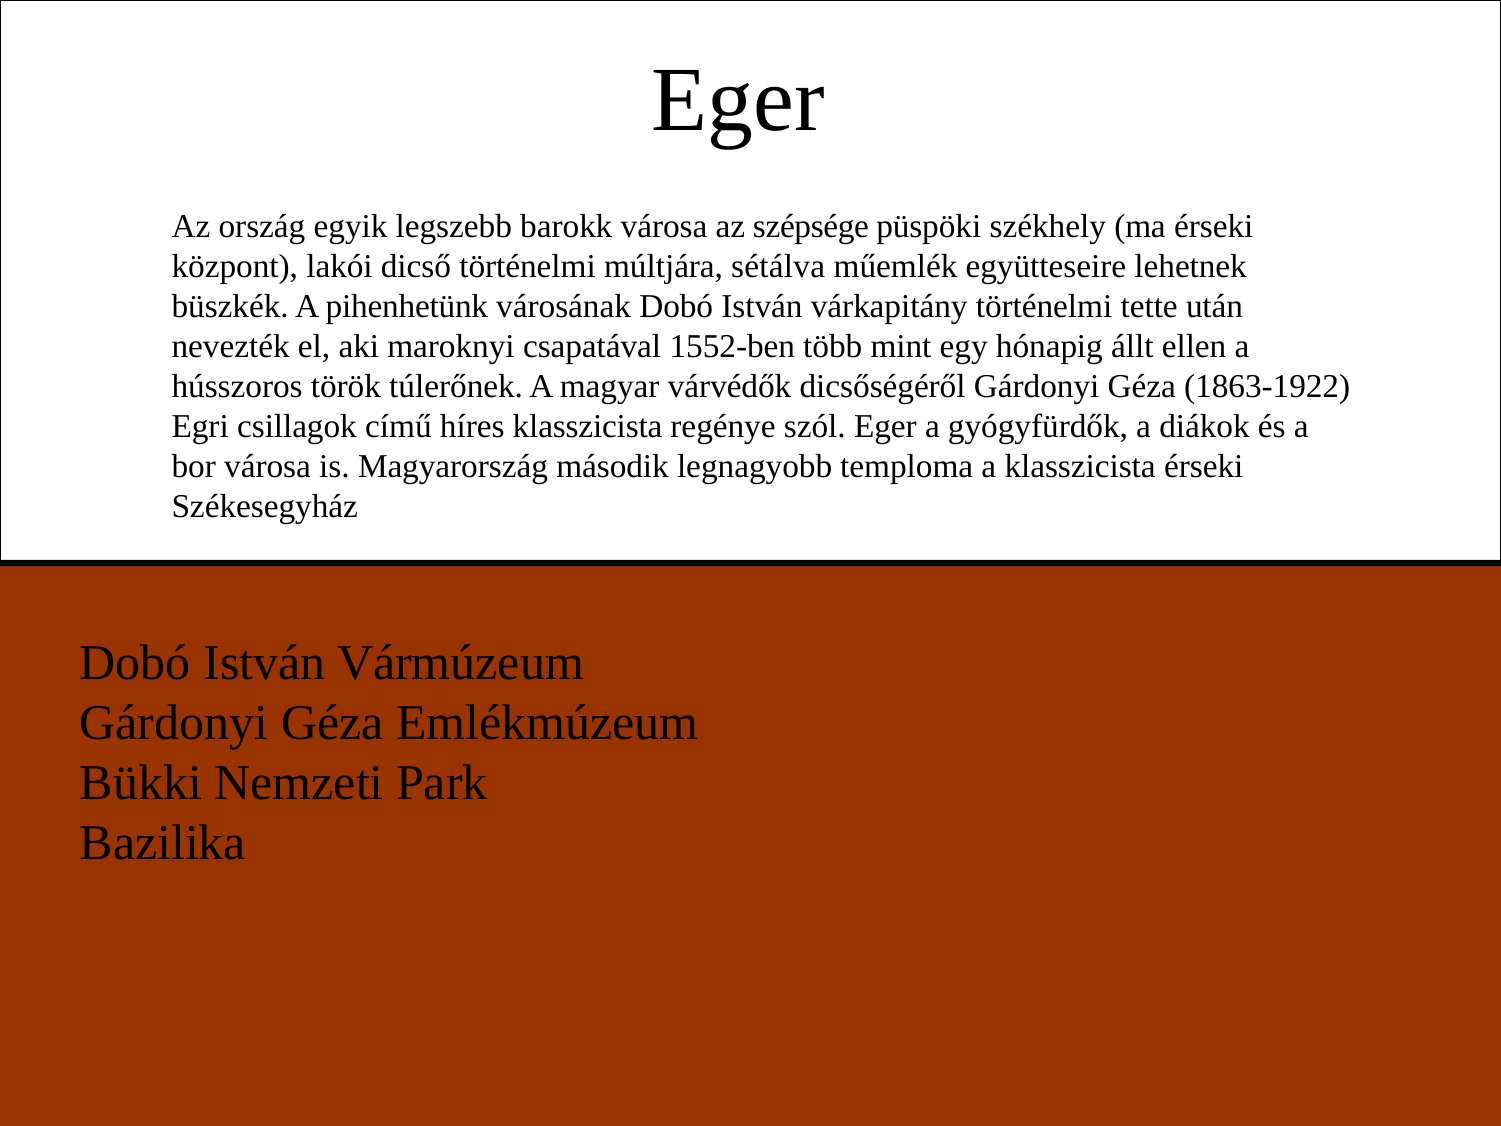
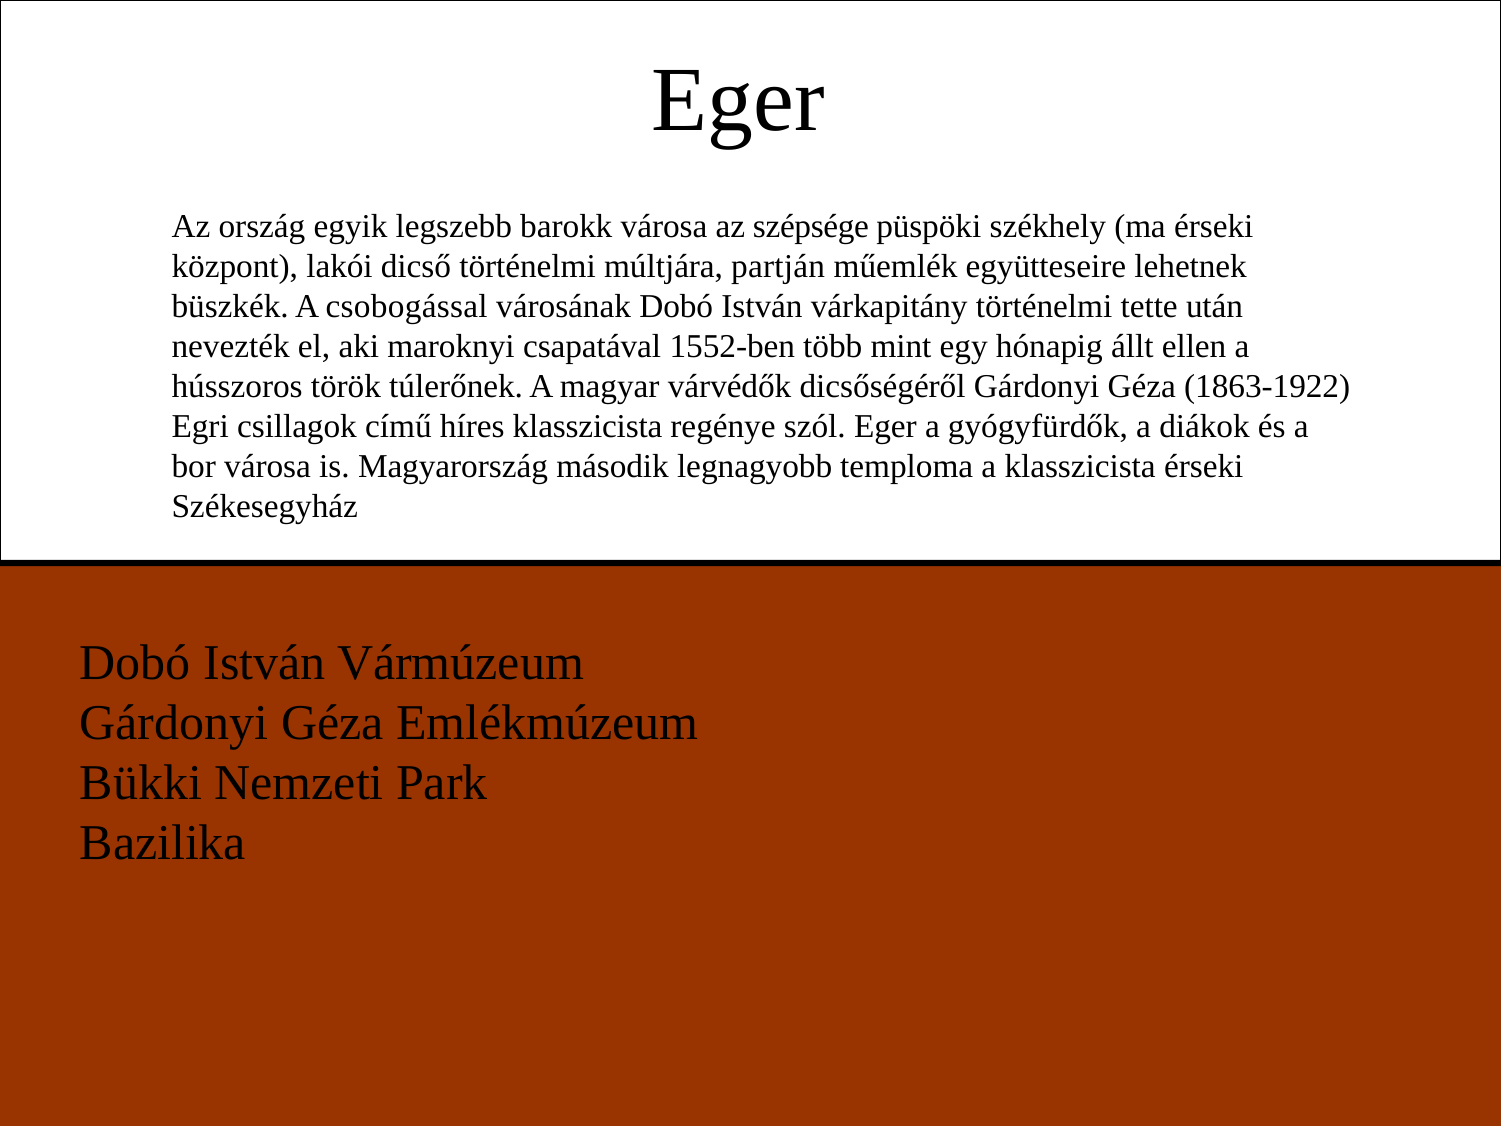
sétálva: sétálva -> partján (778, 266)
pihenhetünk: pihenhetünk -> csobogással (407, 306)
